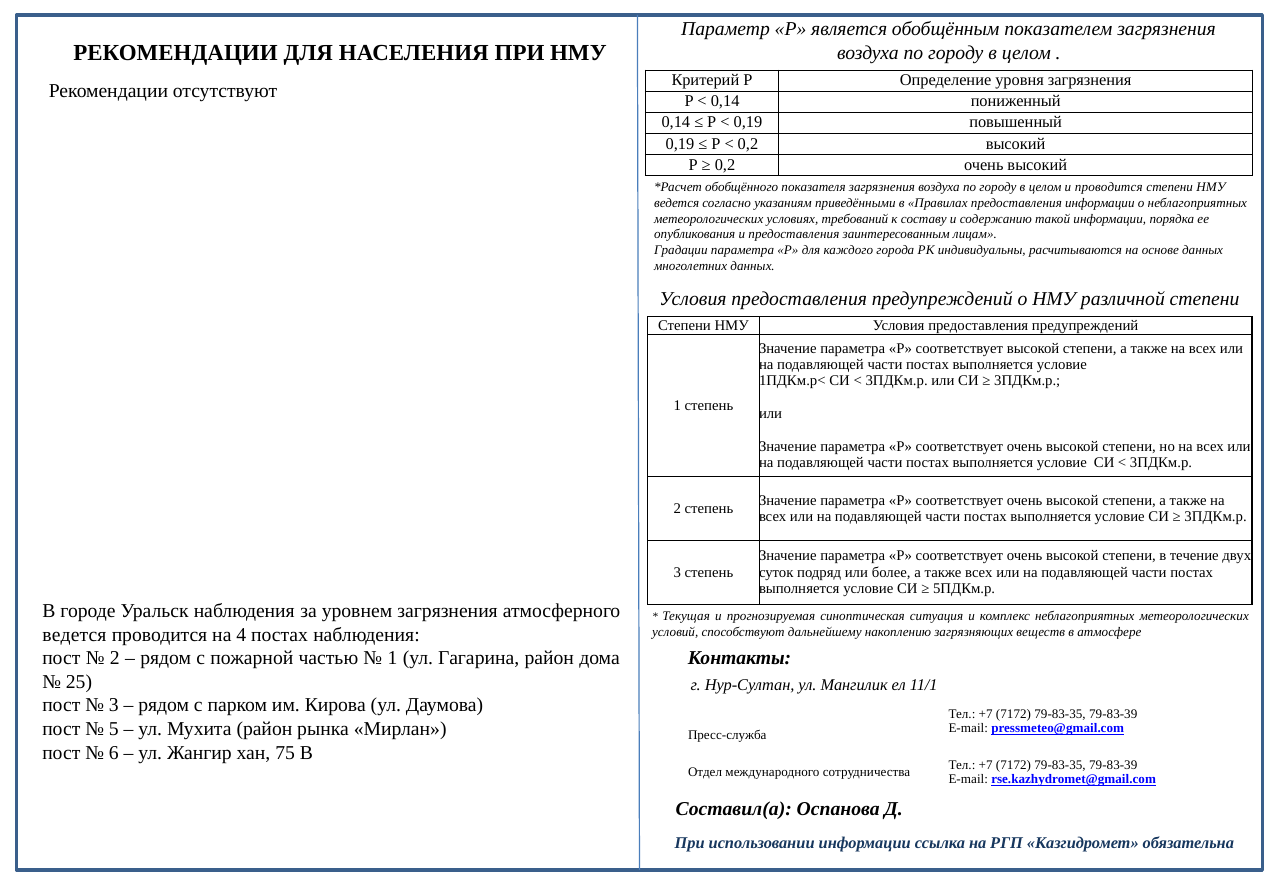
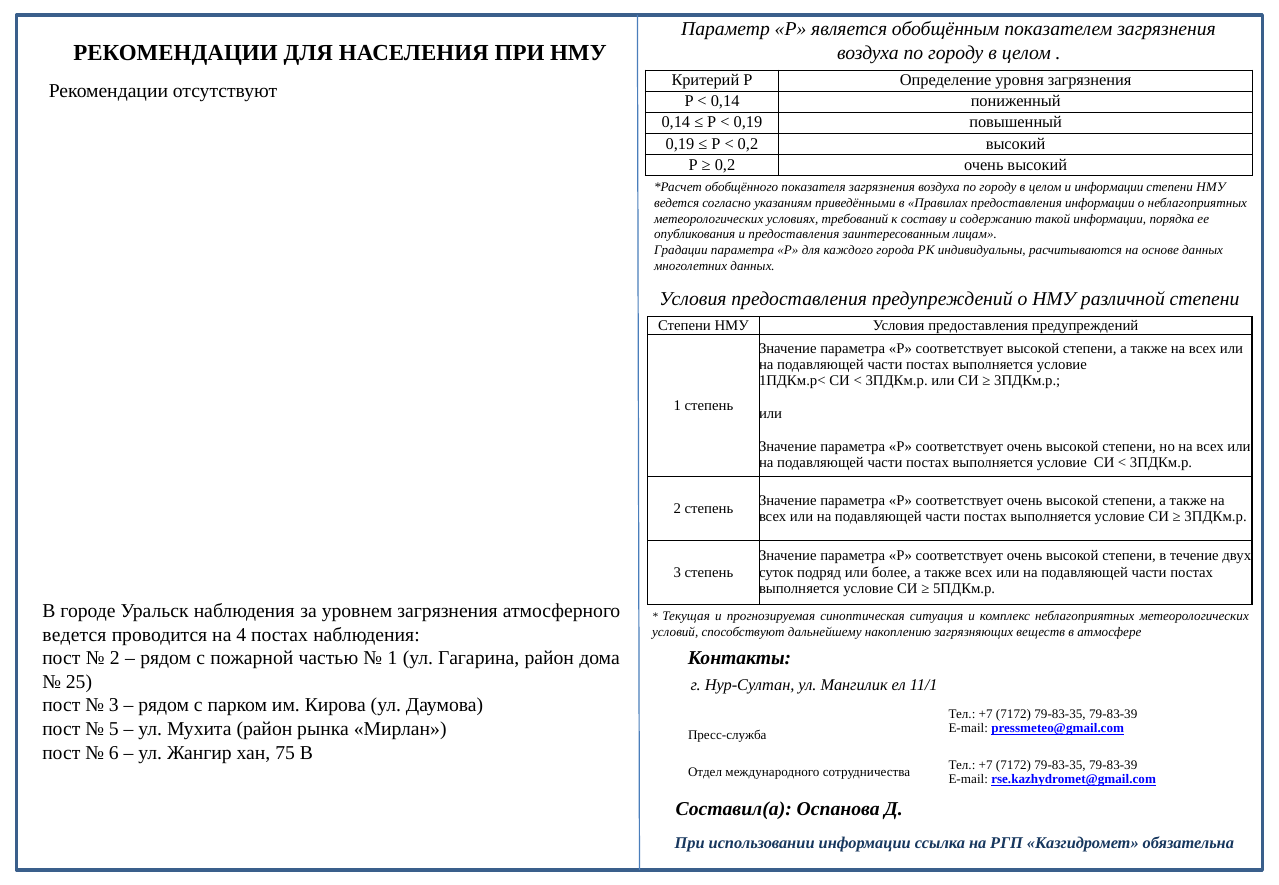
и проводится: проводится -> информации (1109, 187)
